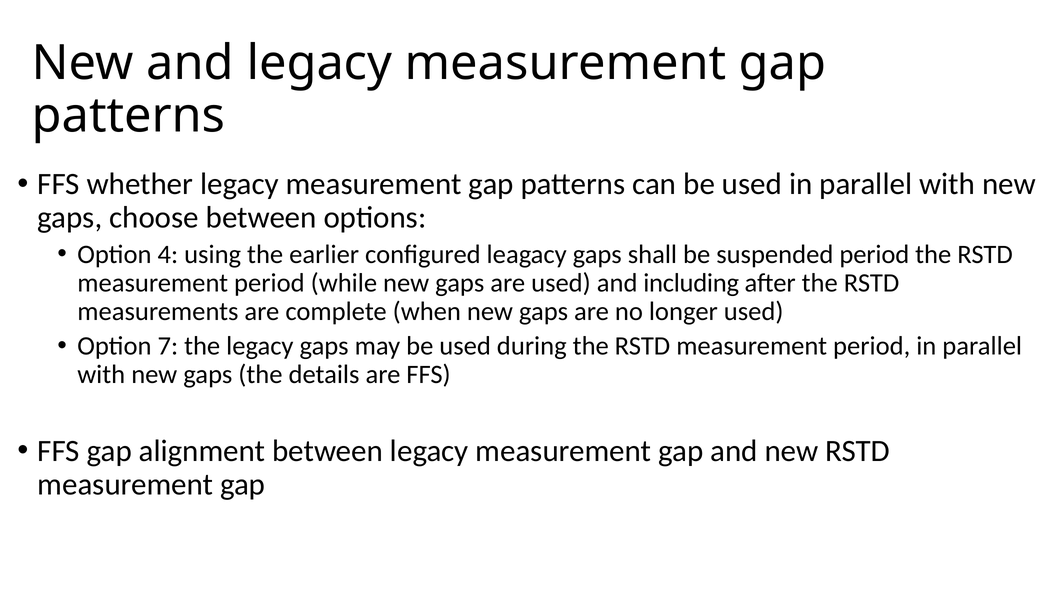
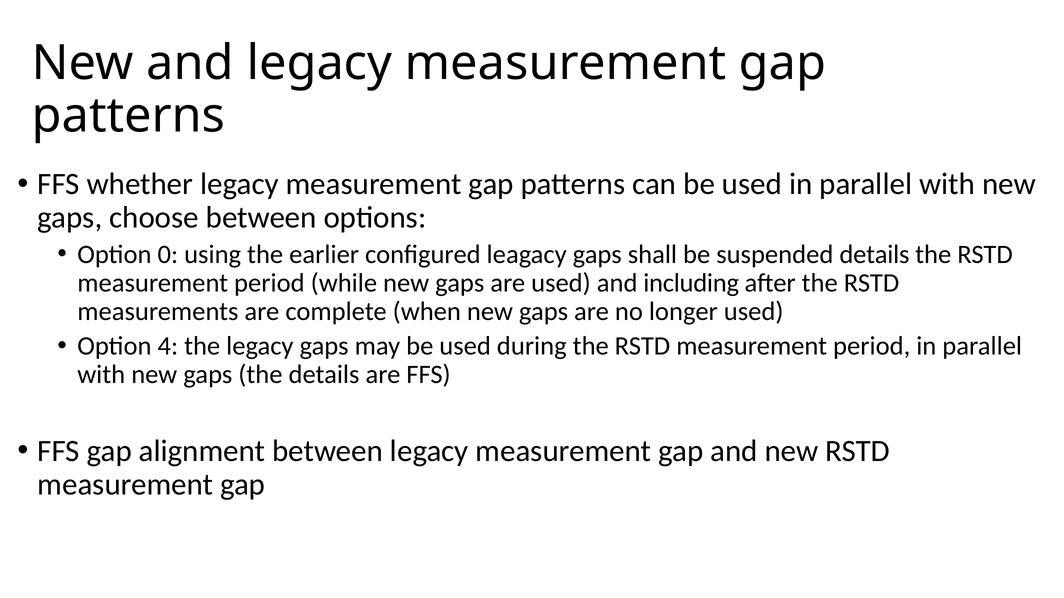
4: 4 -> 0 (168, 254)
suspended period: period -> details (874, 254)
7: 7 -> 4 (168, 346)
